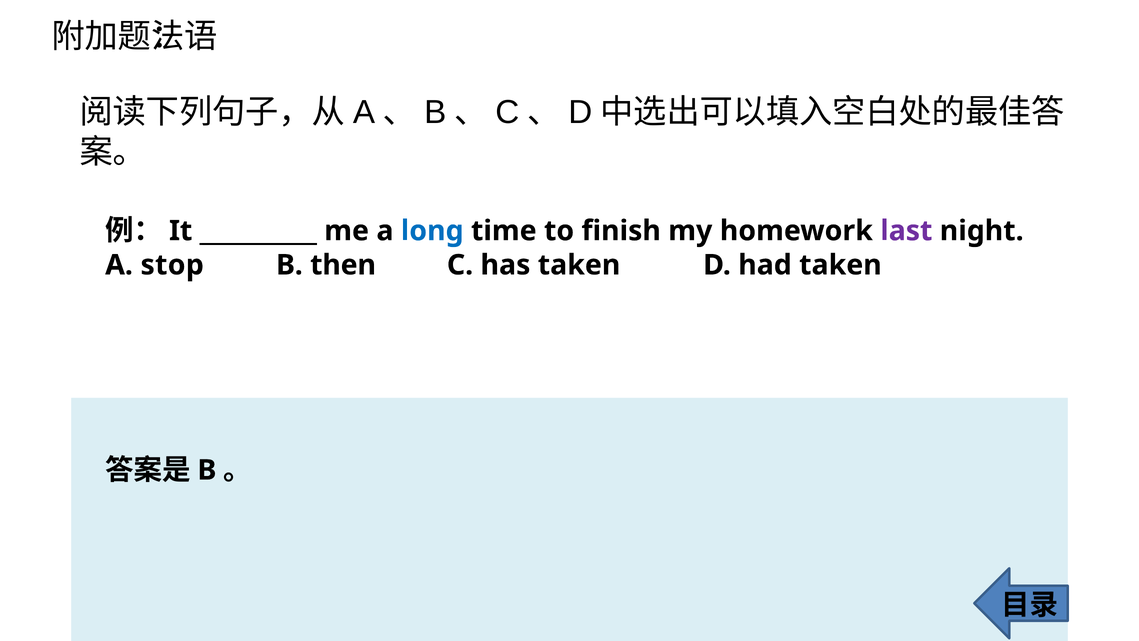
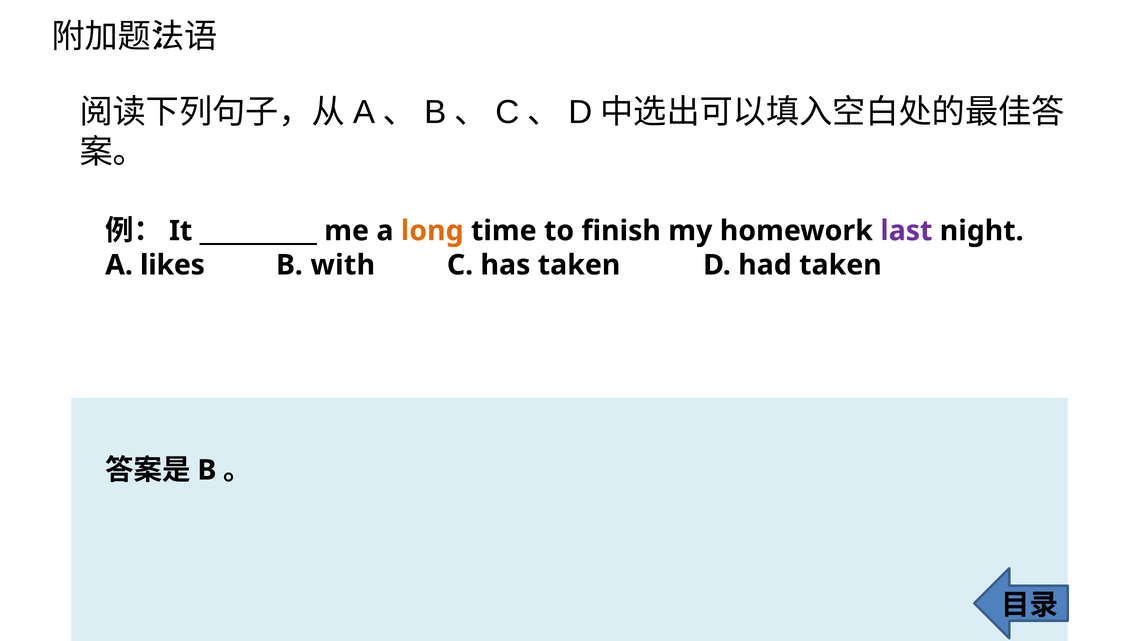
long colour: blue -> orange (432, 231)
stop: stop -> likes (172, 265)
then: then -> with (343, 265)
